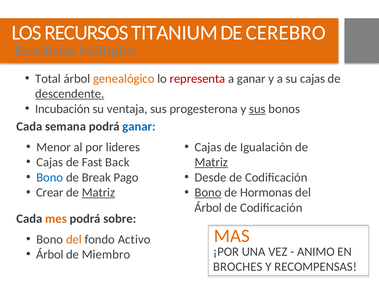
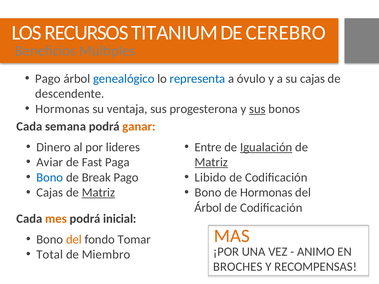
Total: Total -> Pago (48, 79)
genealógico colour: orange -> blue (124, 79)
representa colour: red -> blue (197, 79)
a ganar: ganar -> óvulo (251, 79)
descendente underline: present -> none (70, 94)
Incubación: Incubación -> Hormonas (62, 109)
ganar colour: blue -> orange (139, 127)
Menor: Menor -> Dinero (54, 147)
Cajas: Cajas -> Entre (208, 147)
Igualación underline: none -> present (266, 147)
Cajas: Cajas -> Aviar (50, 162)
Back: Back -> Paga (117, 162)
Desde: Desde -> Libido (210, 178)
Crear: Crear -> Cajas (50, 193)
Bono underline: present -> none (208, 193)
sobre: sobre -> inicial (120, 219)
Activo: Activo -> Tomar (134, 240)
Árbol: Árbol -> Total (50, 255)
